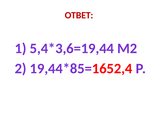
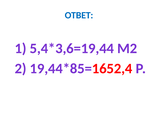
ОТВЕТ colour: red -> blue (79, 15)
